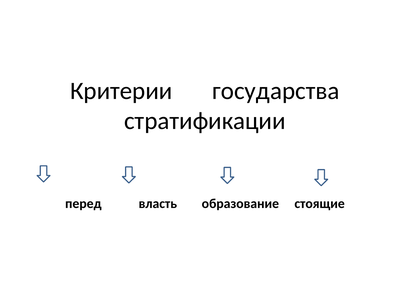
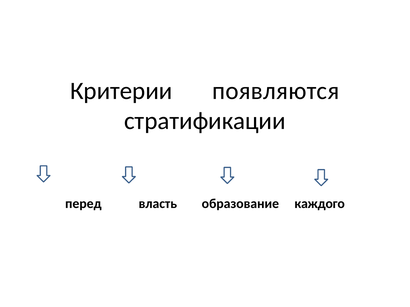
государства: государства -> появляются (276, 91)
стоящие: стоящие -> каждого (320, 204)
